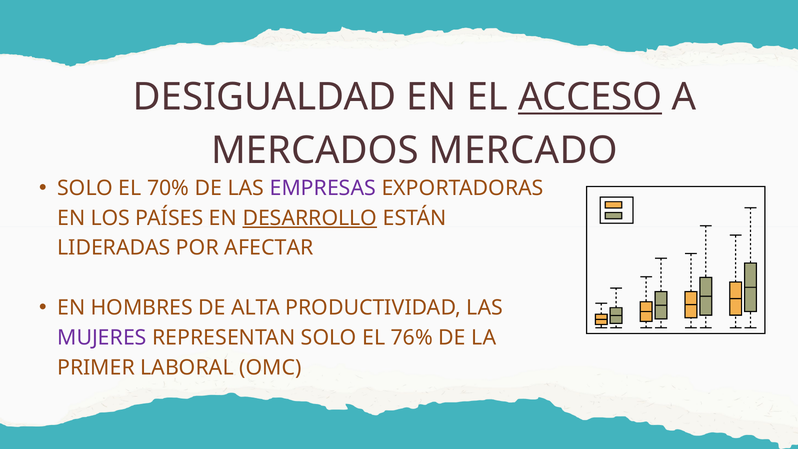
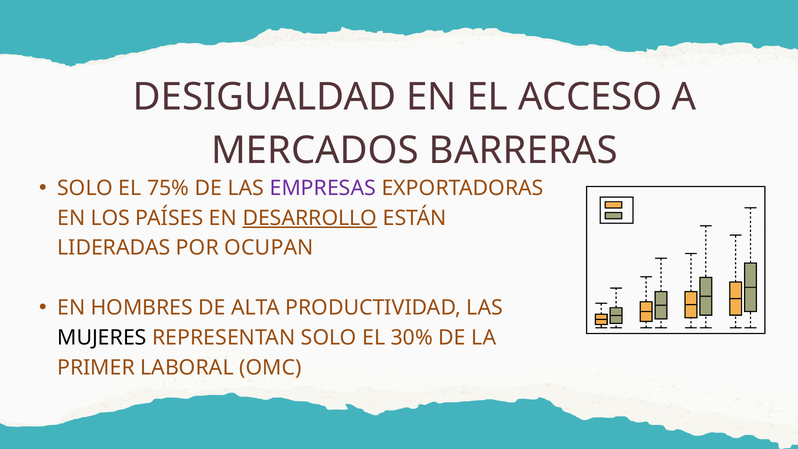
ACCESO underline: present -> none (590, 97)
MERCADO: MERCADO -> BARRERAS (524, 151)
70%: 70% -> 75% (168, 188)
AFECTAR: AFECTAR -> OCUPAN (269, 248)
MUJERES colour: purple -> black (102, 337)
76%: 76% -> 30% (412, 337)
